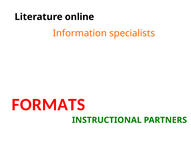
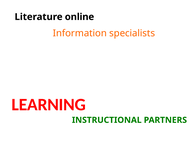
FORMATS: FORMATS -> LEARNING (49, 105)
